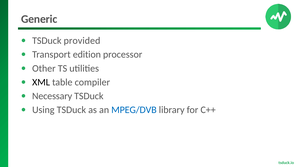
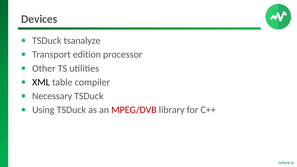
Generic: Generic -> Devices (39, 19)
provided: provided -> tsanalyze (82, 41)
MPEG/DVB colour: blue -> red (134, 110)
